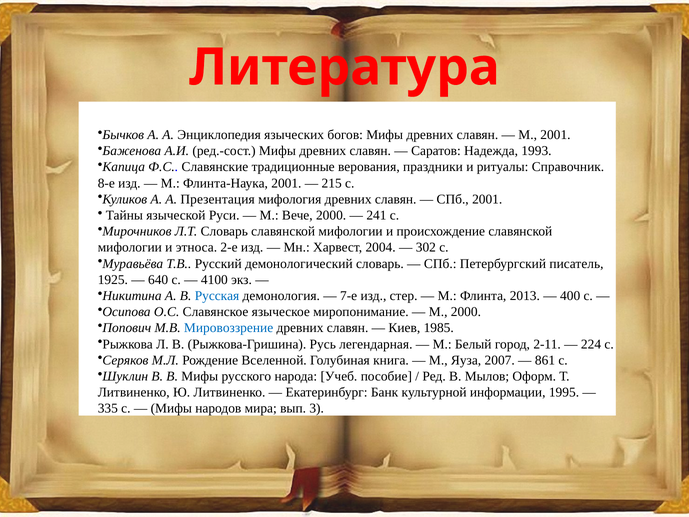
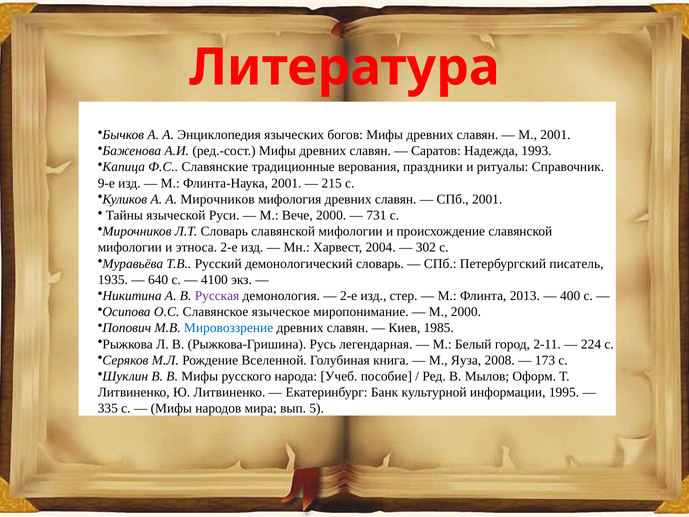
8-е: 8-е -> 9-е (106, 183)
А Презентация: Презентация -> Мирочников (218, 199)
241: 241 -> 731 (376, 215)
1925: 1925 -> 1935 (113, 280)
Русская colour: blue -> purple (217, 296)
7-е: 7-е -> 2-е (349, 296)
2007: 2007 -> 2008 (500, 360)
861: 861 -> 173 (545, 360)
3: 3 -> 5 (317, 408)
